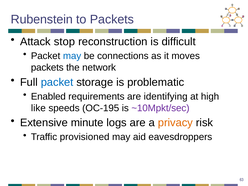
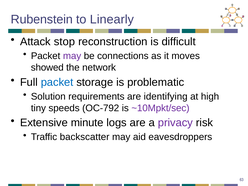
to Packets: Packets -> Linearly (112, 19)
may colour: blue -> purple (72, 56)
packets: packets -> showed (47, 68)
Enabled: Enabled -> Solution (48, 96)
like: like -> tiny (38, 108)
OC-195: OC-195 -> OC-792 (101, 108)
privacy colour: orange -> purple (175, 123)
provisioned: provisioned -> backscatter (85, 137)
